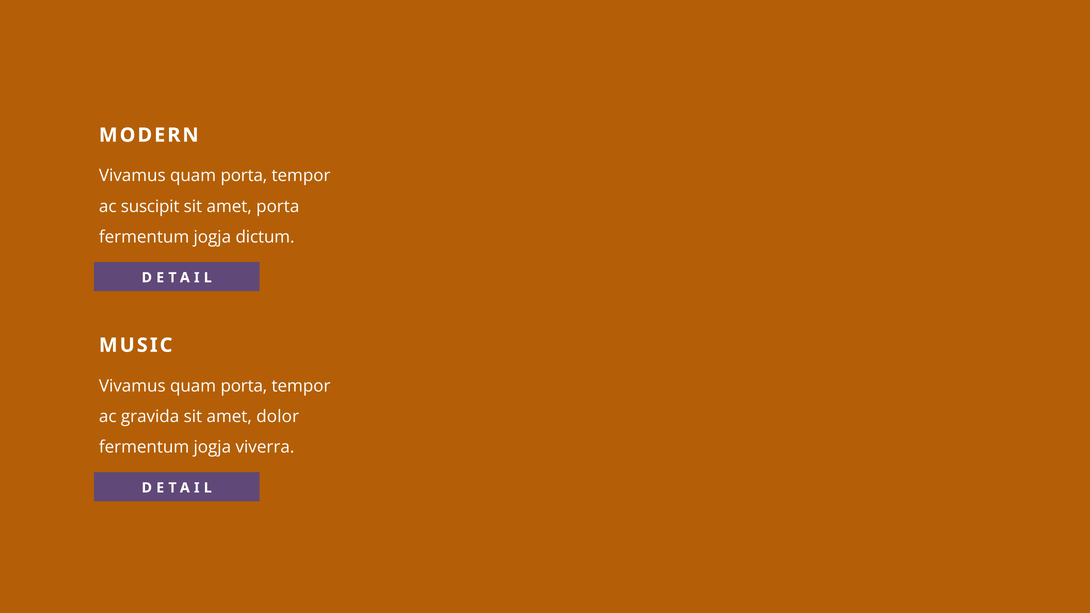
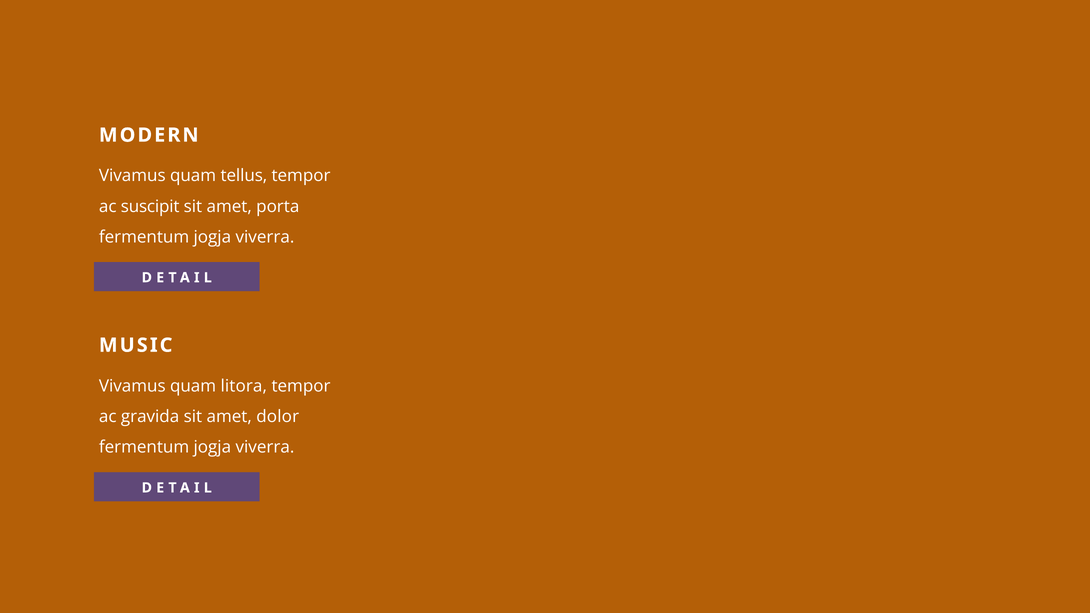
porta: porta -> tellus (244, 176)
dictum: dictum -> viverra (265, 237)
porta: porta -> litora (244, 386)
